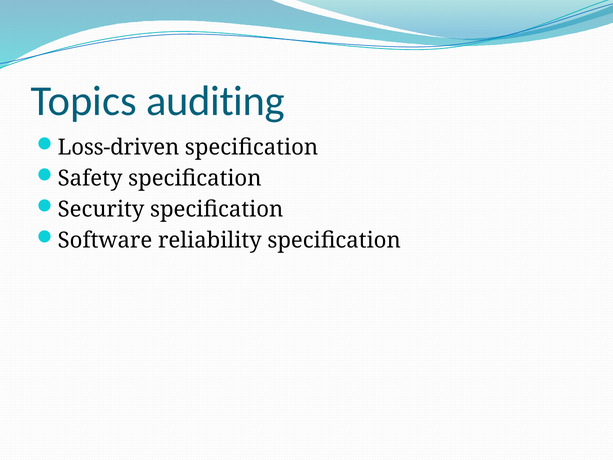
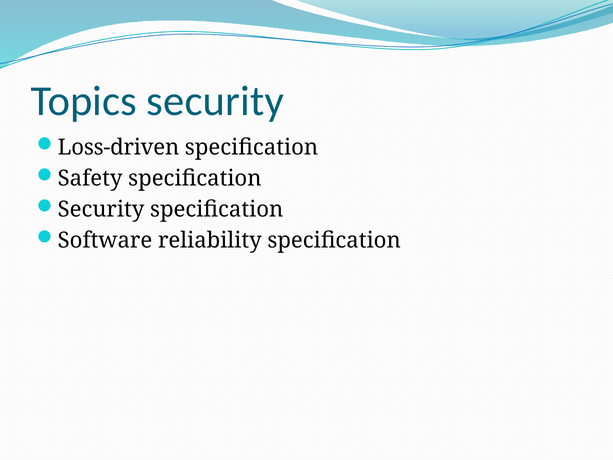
Topics auditing: auditing -> security (215, 101)
